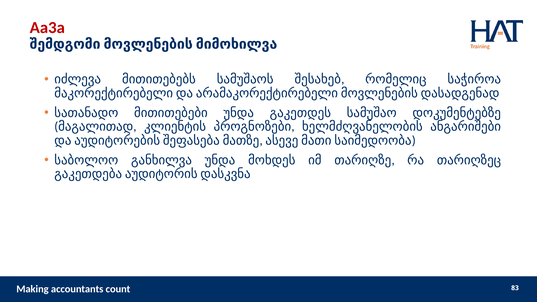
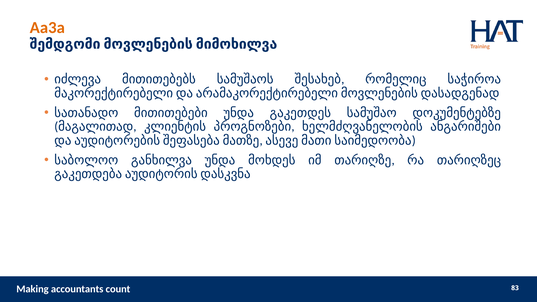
Aa3a colour: red -> orange (47, 28)
